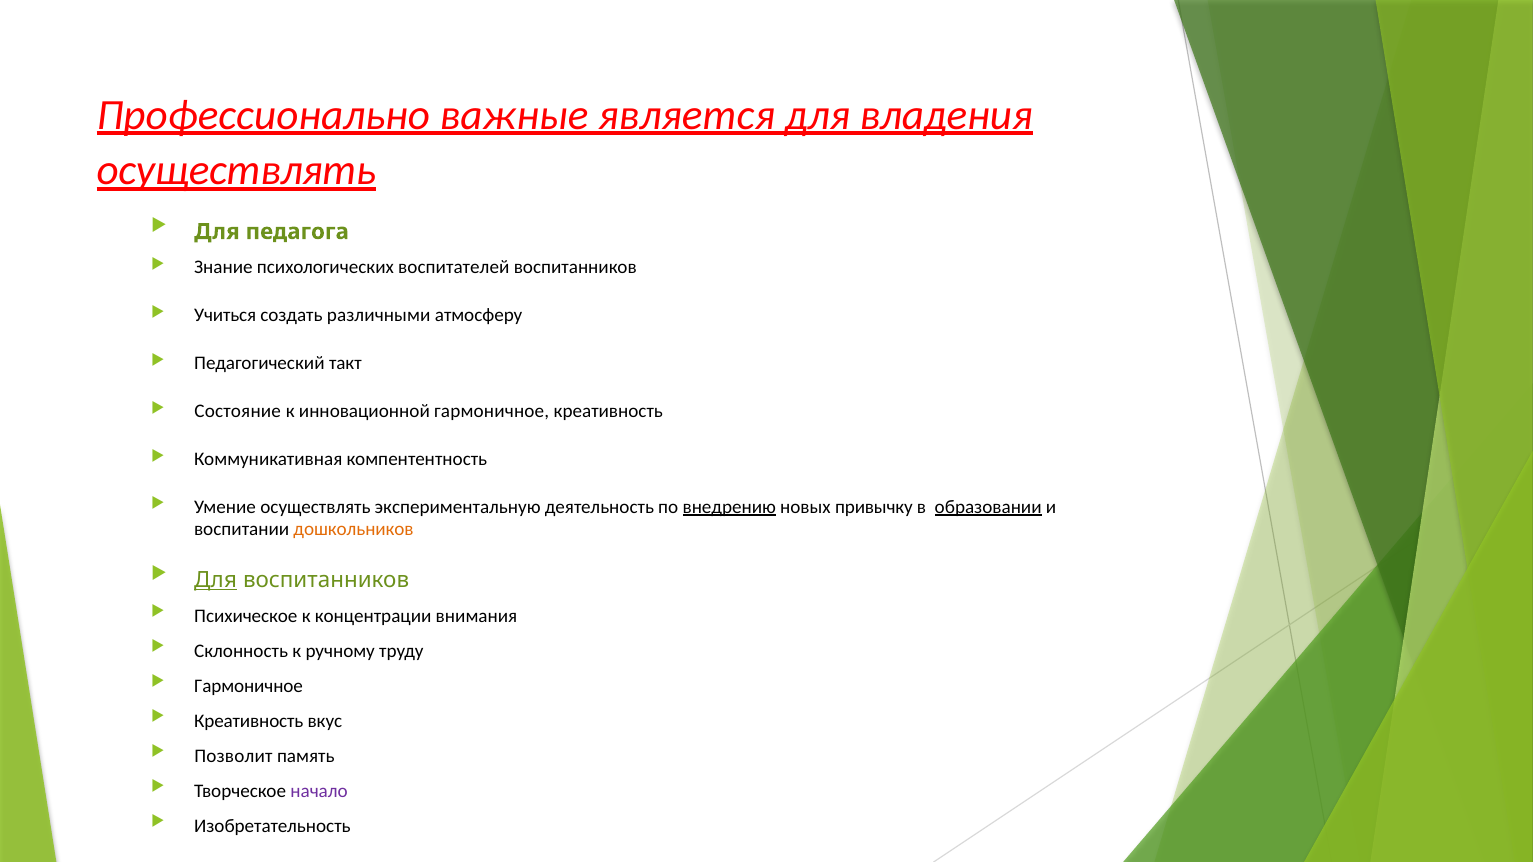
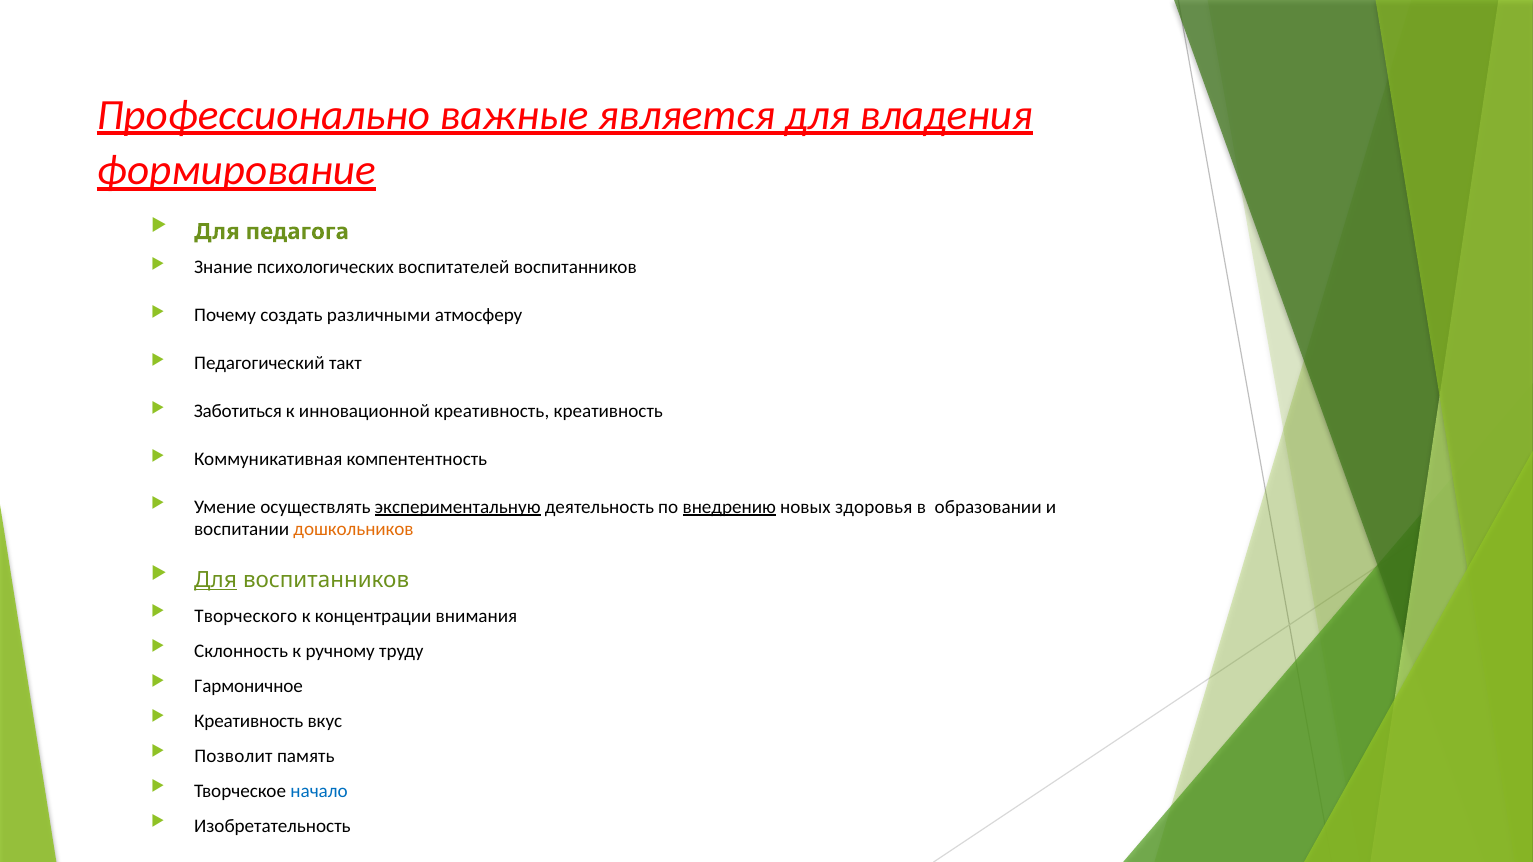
осуществлять: осуществлять -> формирование (236, 170)
Учиться: Учиться -> Почему (225, 315)
Состояние: Состояние -> Заботиться (238, 411)
инновационной гармоничное: гармоничное -> креативность (492, 411)
экспериментальную underline: none -> present (458, 507)
привычку: привычку -> здоровья (874, 507)
образовании underline: present -> none (988, 507)
Психическое: Психическое -> Творческого (246, 616)
начало colour: purple -> blue (319, 792)
